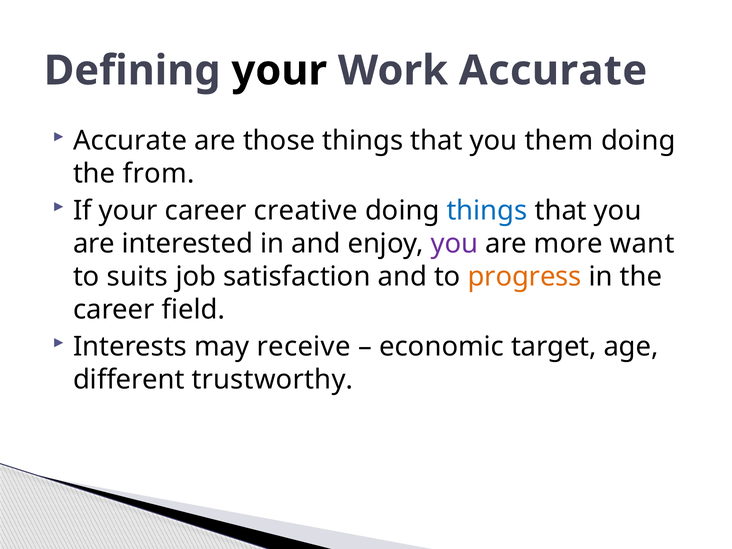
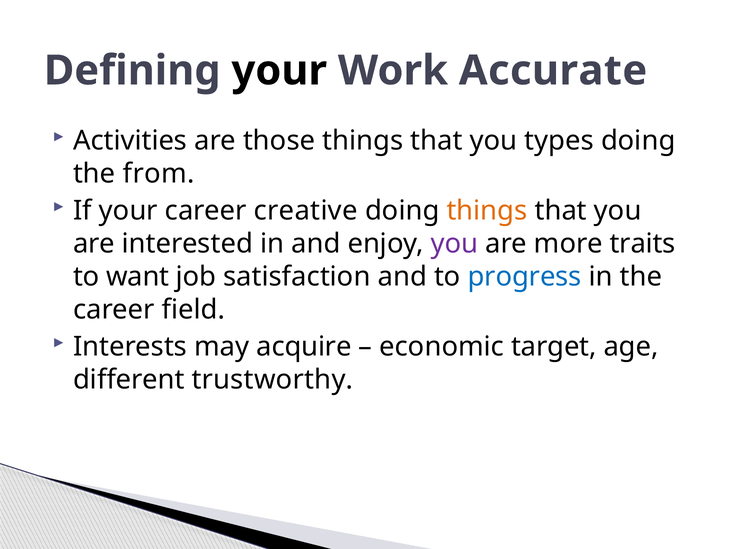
Accurate: Accurate -> Activities (130, 141)
them: them -> types (559, 141)
things colour: blue -> orange (487, 211)
want: want -> traits (643, 244)
suits: suits -> want (138, 277)
progress colour: orange -> blue (525, 277)
receive: receive -> acquire (304, 347)
